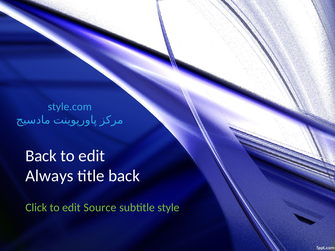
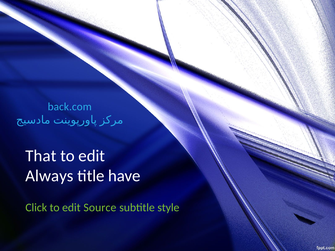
style.com: style.com -> back.com (70, 107)
Back: Back -> That (41, 156)
title back: back -> have (124, 176)
